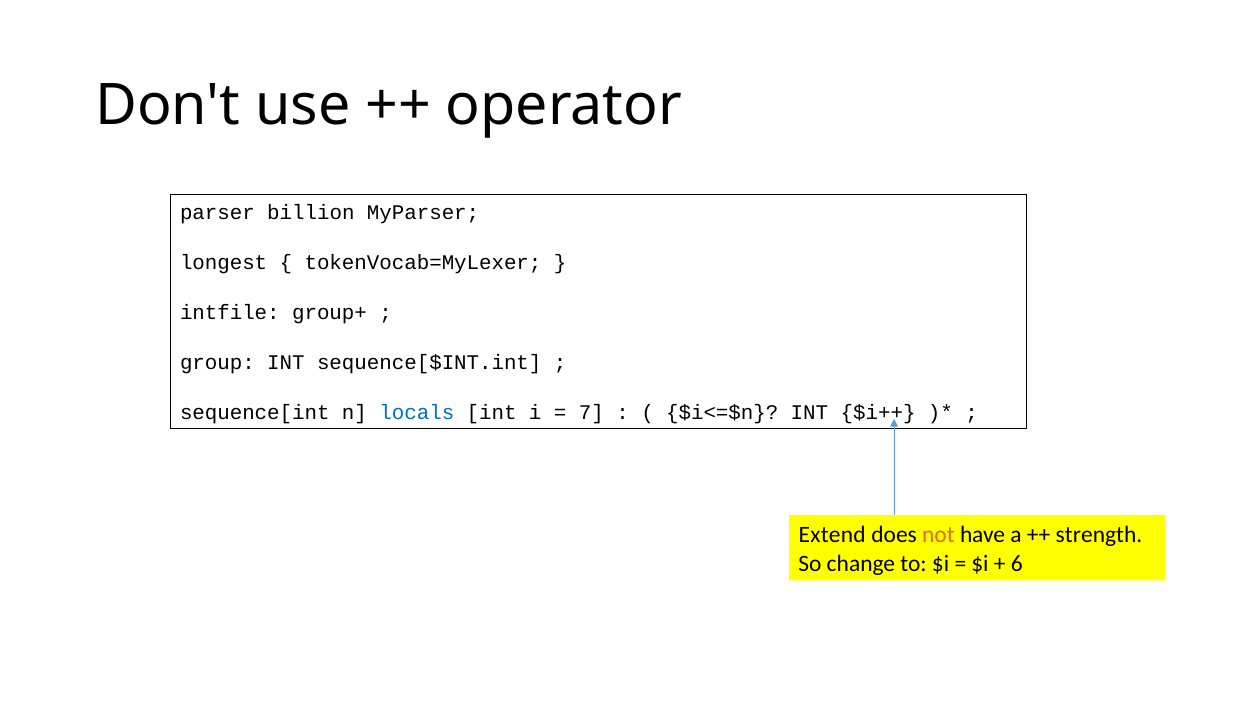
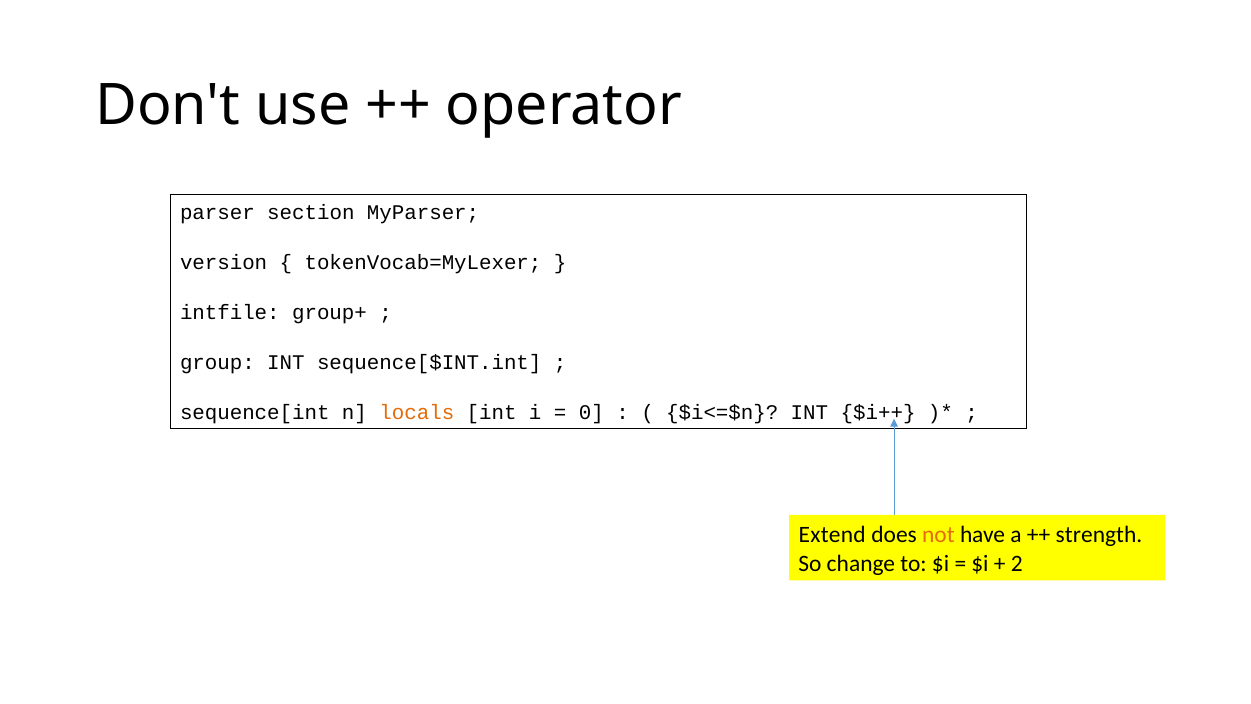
billion: billion -> section (311, 213)
longest: longest -> version (224, 263)
locals colour: blue -> orange (417, 413)
7: 7 -> 0 (591, 413)
6: 6 -> 2 (1017, 563)
